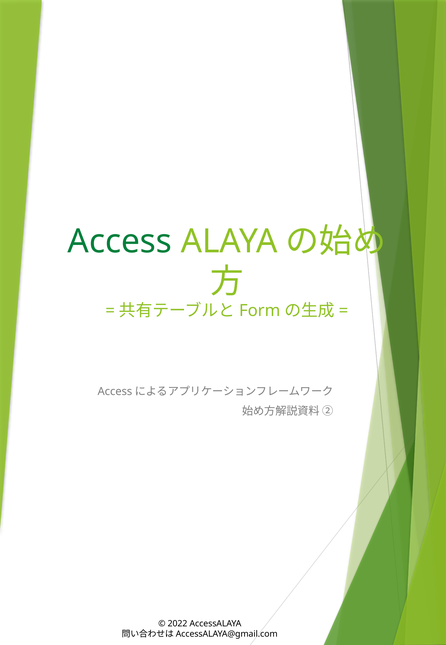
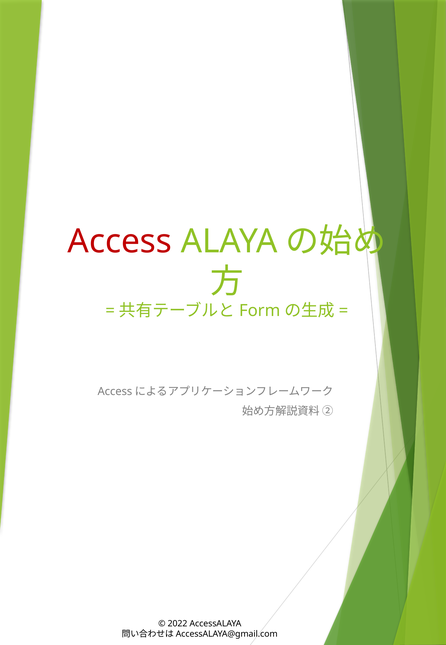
Access colour: green -> red (120, 241)
